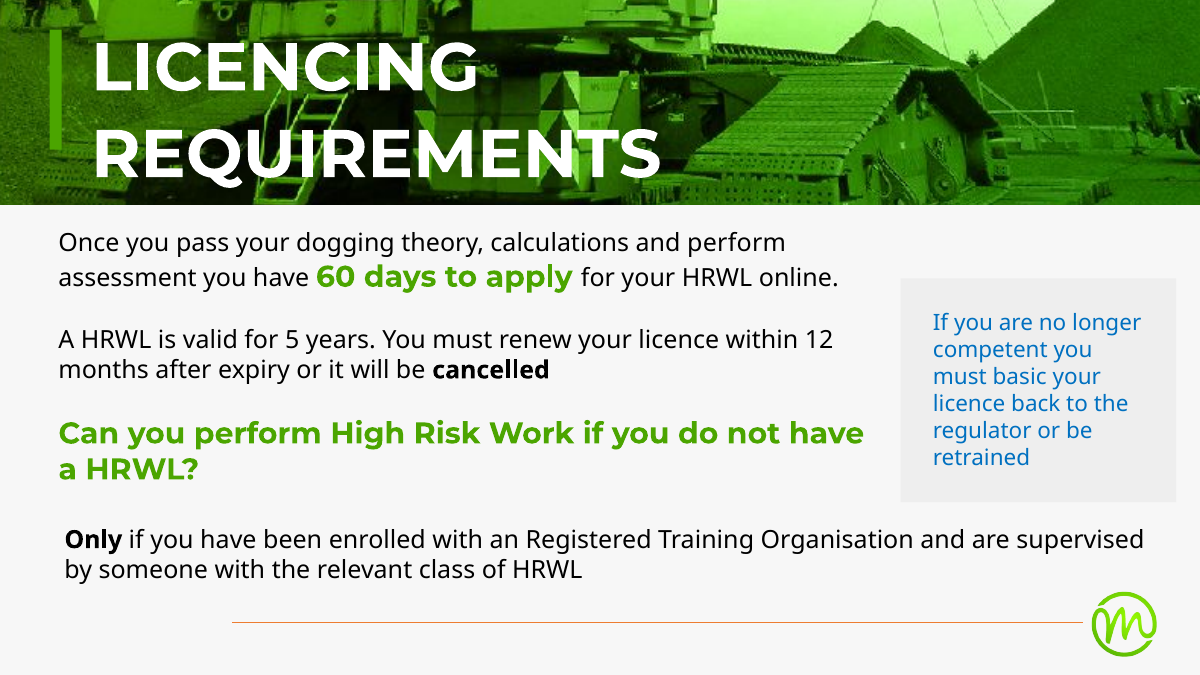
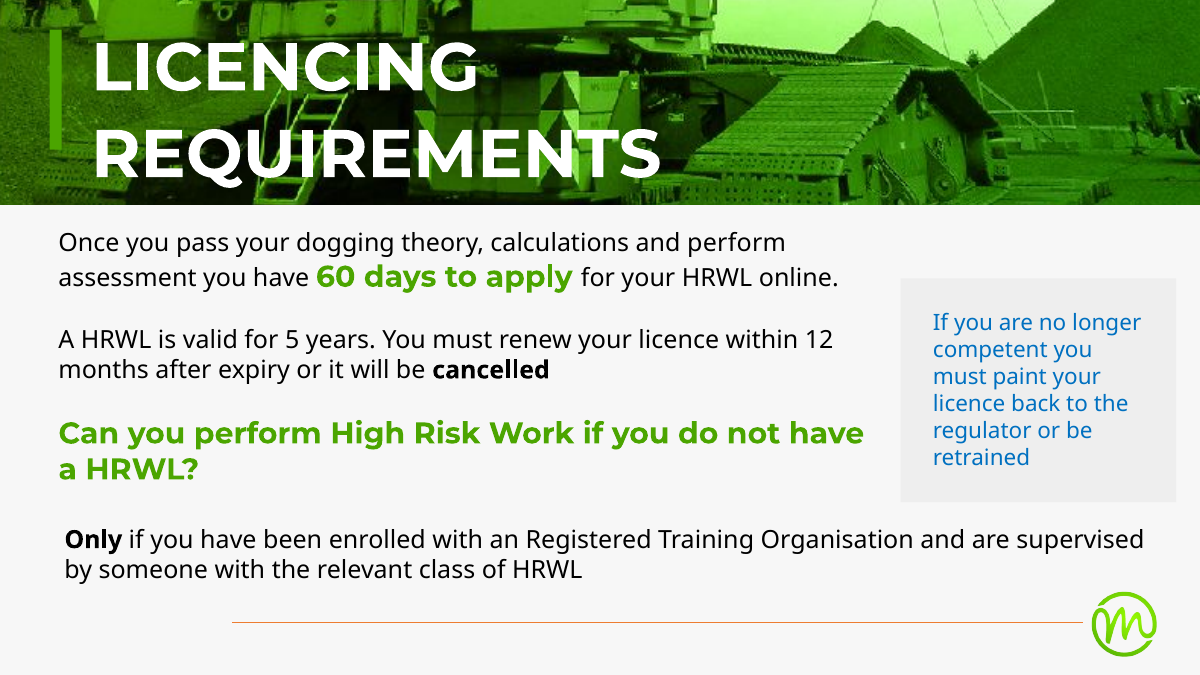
basic: basic -> paint (1020, 377)
